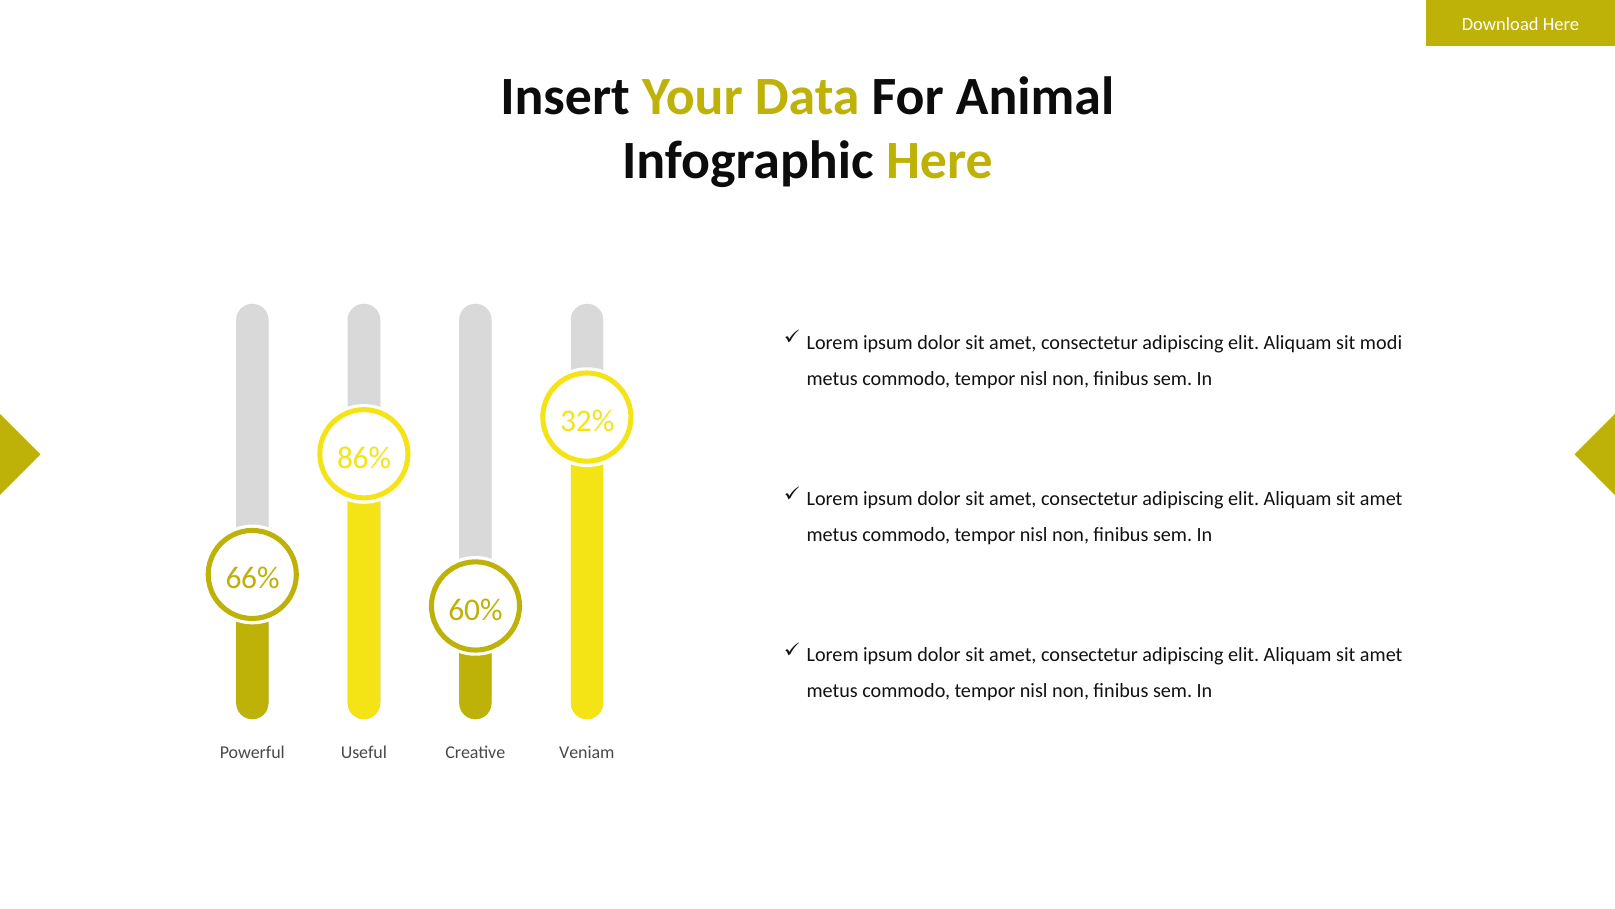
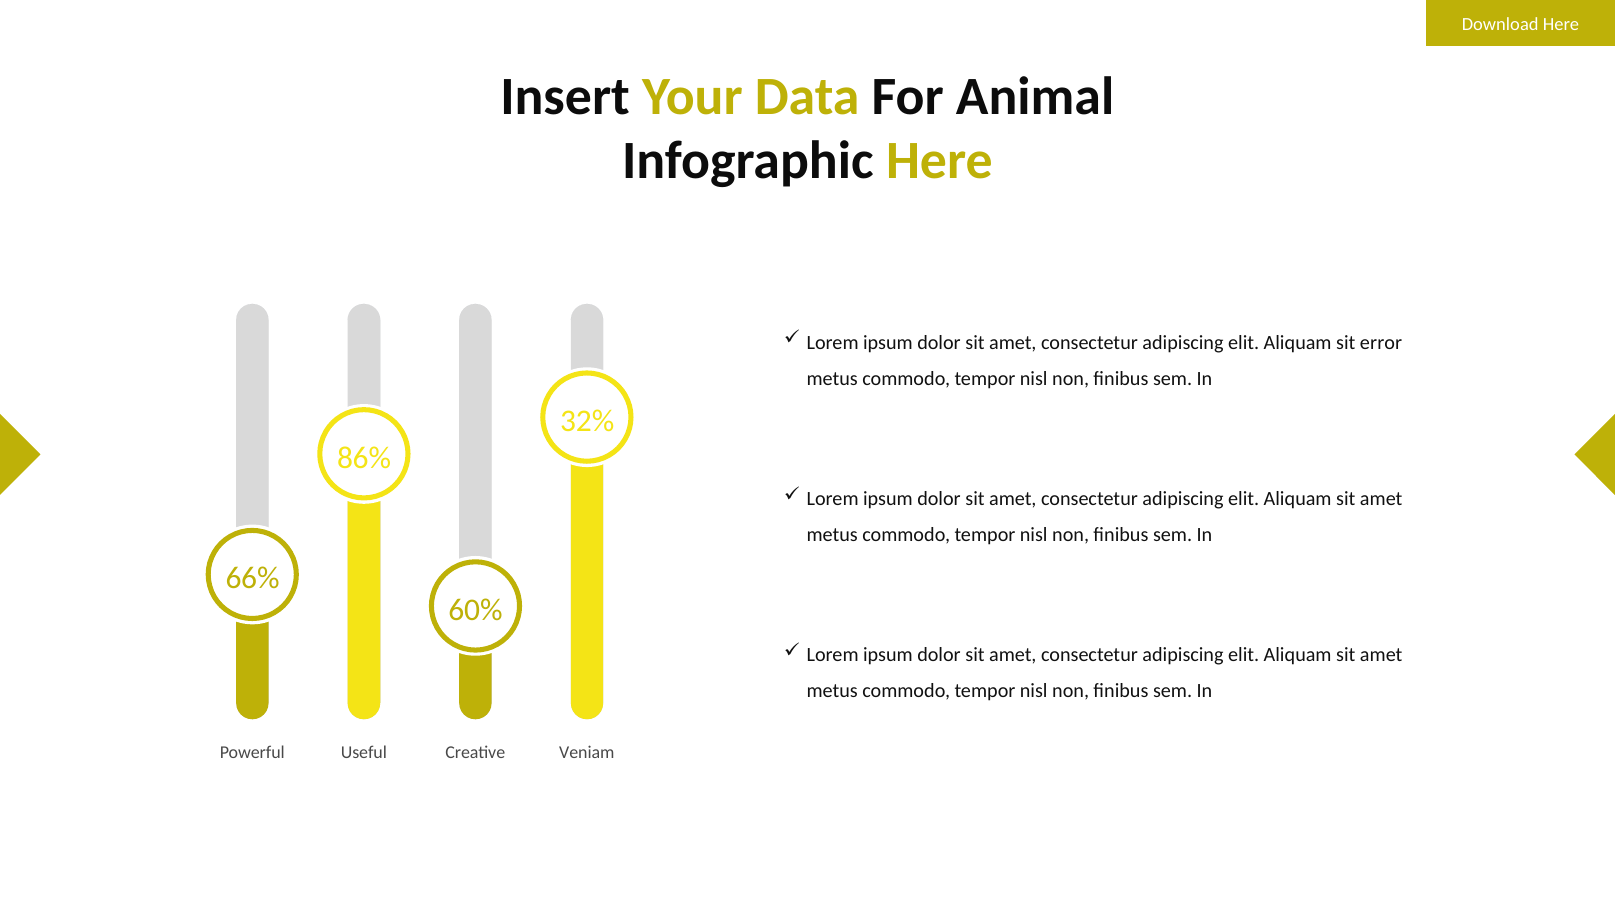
modi: modi -> error (1381, 342)
